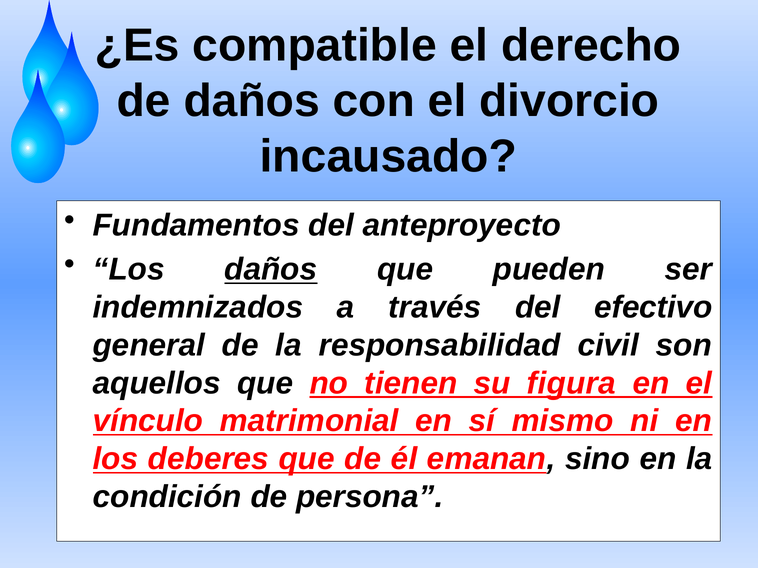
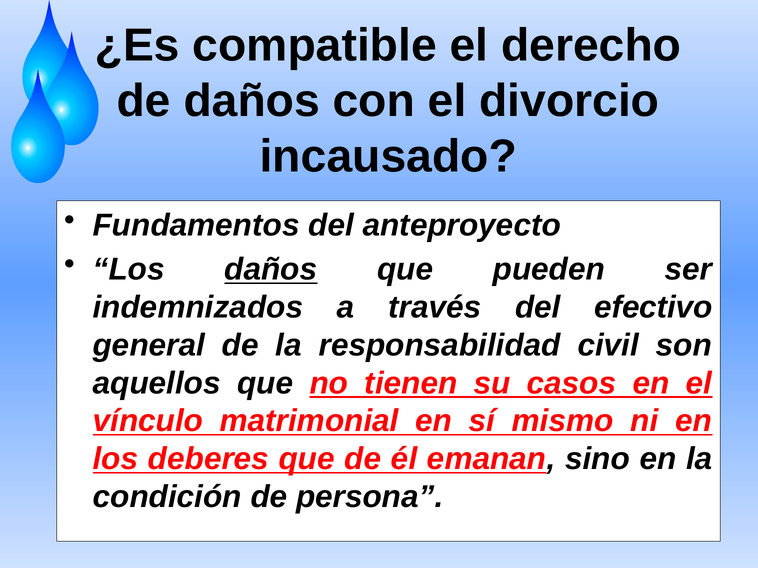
figura: figura -> casos (572, 383)
